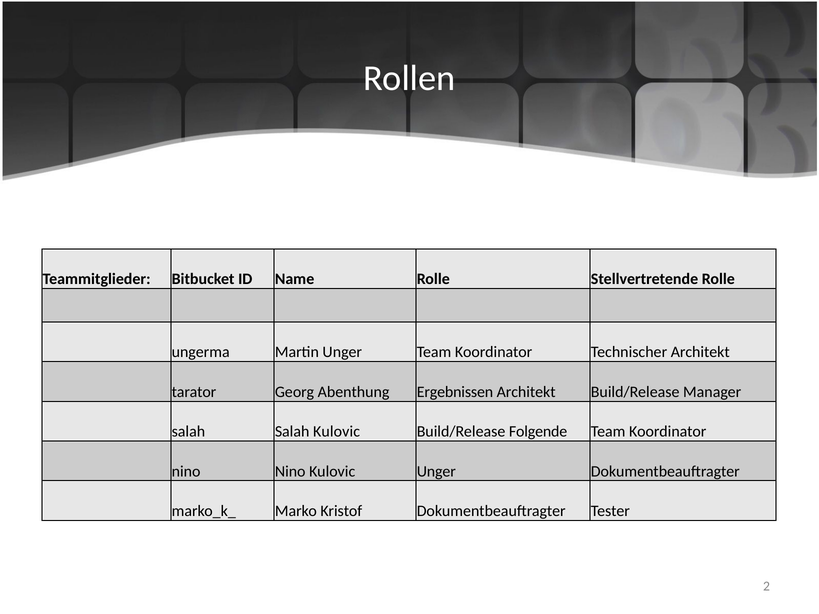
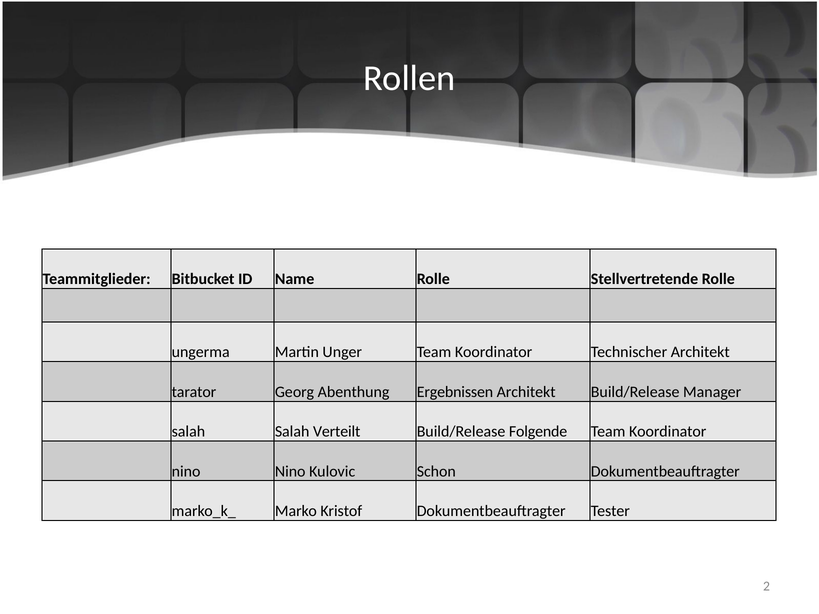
Salah Kulovic: Kulovic -> Verteilt (337, 432)
Kulovic Unger: Unger -> Schon (436, 471)
